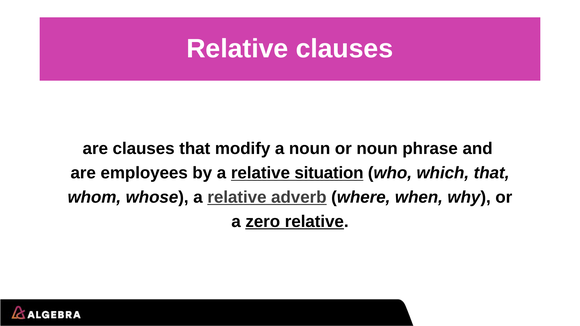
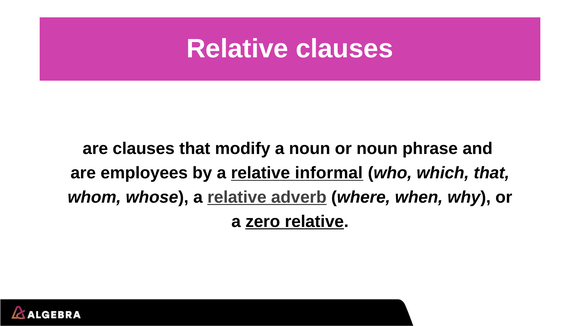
situation: situation -> informal (329, 173)
